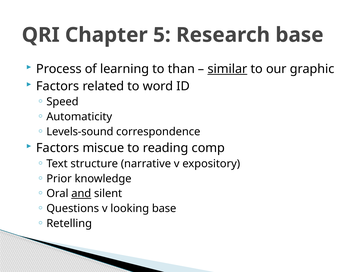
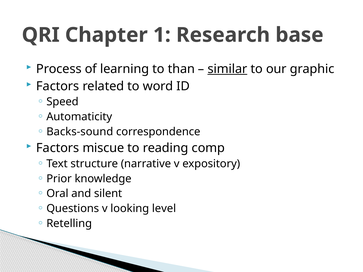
5: 5 -> 1 (162, 35)
Levels-sound: Levels-sound -> Backs-sound (80, 132)
and underline: present -> none (81, 194)
looking base: base -> level (164, 209)
